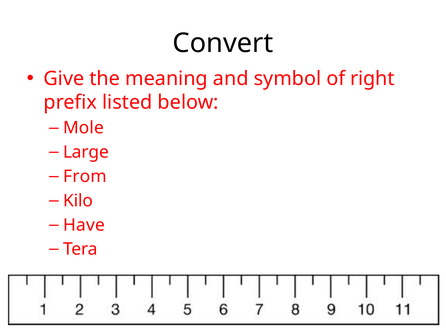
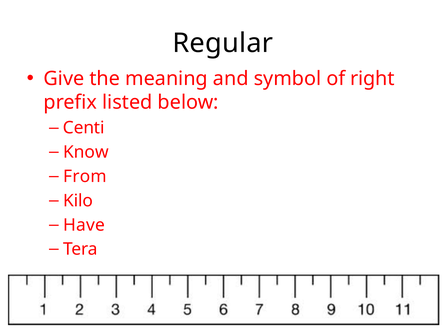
Convert: Convert -> Regular (223, 43)
Mole: Mole -> Centi (84, 128)
Large: Large -> Know (86, 152)
